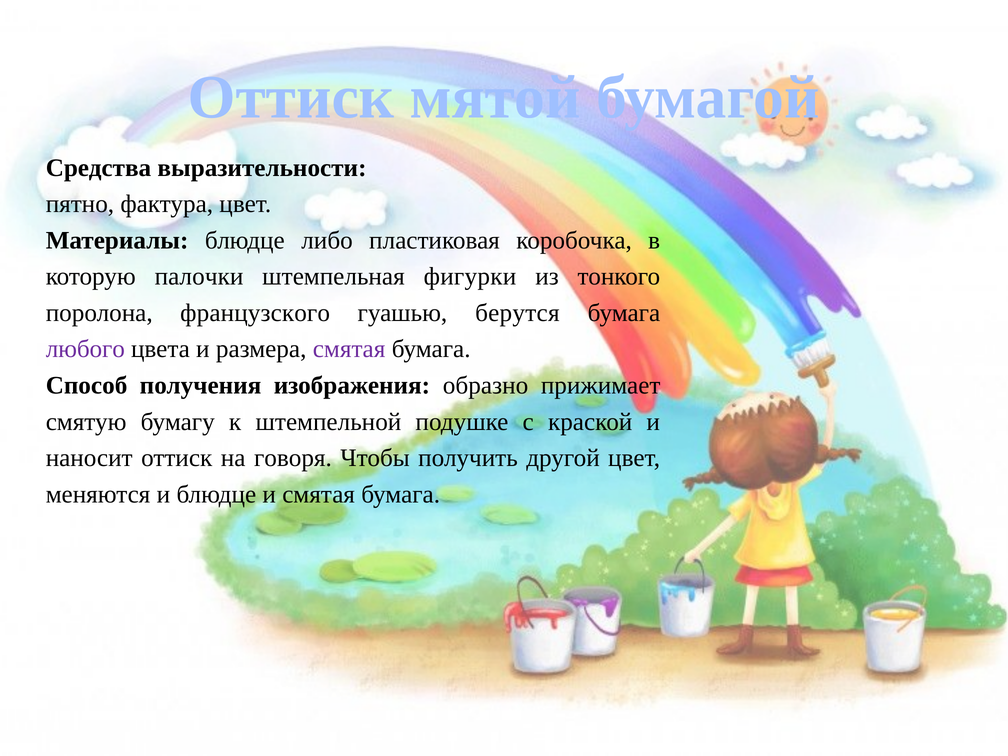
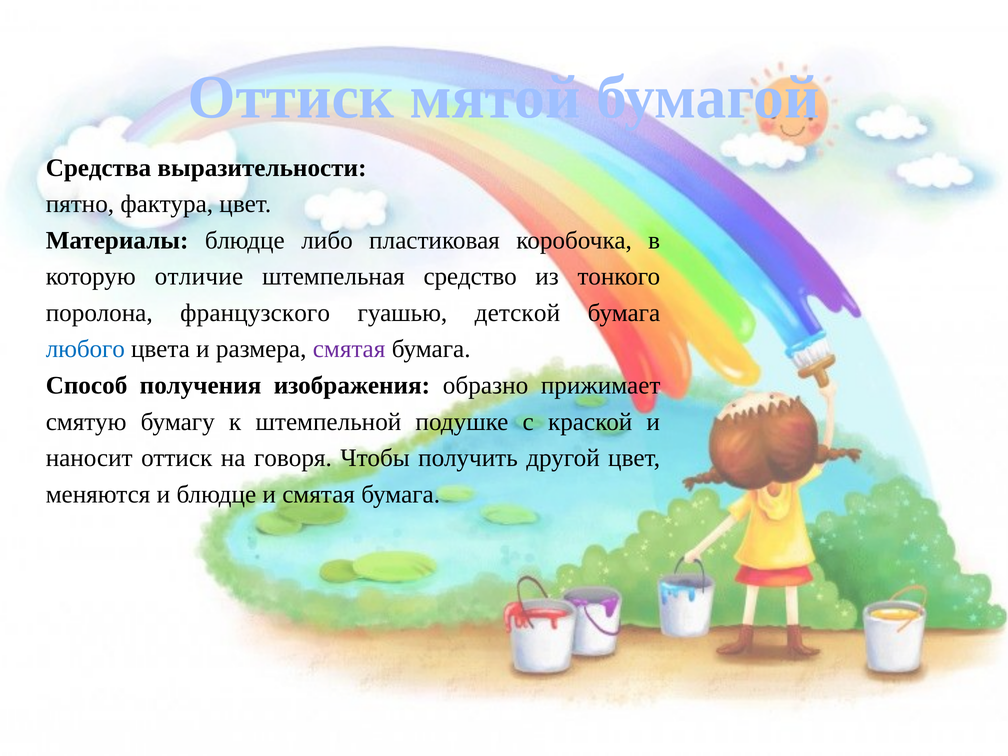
палочки: палочки -> отличие (199, 277)
фигурки: фигурки -> средство (470, 277)
берутся: берутся -> детской (517, 313)
любого colour: purple -> blue (85, 349)
